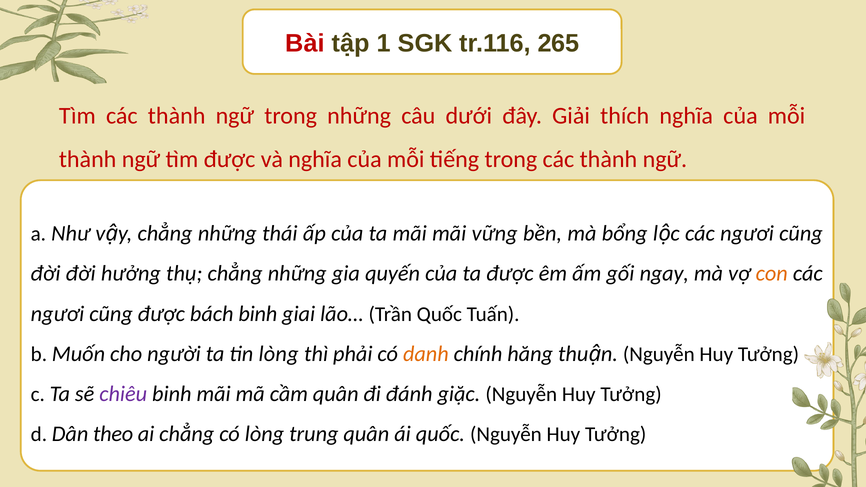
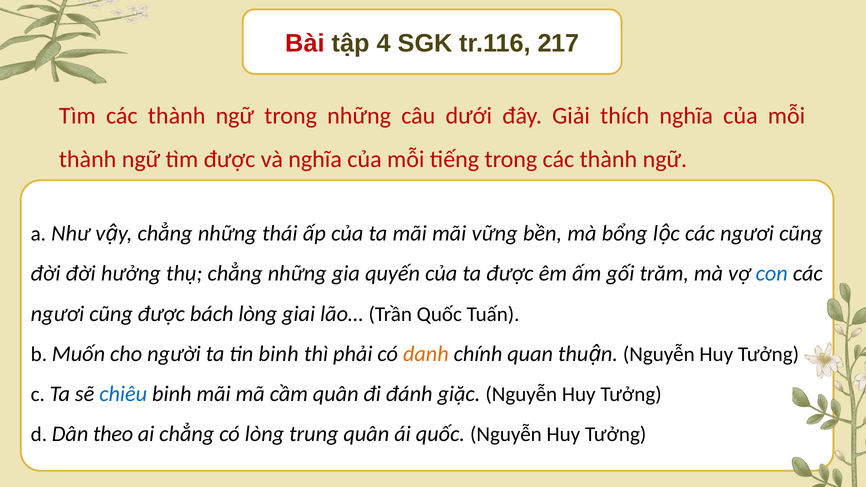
1: 1 -> 4 (384, 43)
265: 265 -> 217 (558, 43)
ngay: ngay -> trăm (664, 274)
con colour: orange -> blue (772, 274)
bách binh: binh -> lòng (258, 314)
tin lòng: lòng -> binh (279, 354)
hăng: hăng -> quan (530, 354)
chiêu colour: purple -> blue (123, 394)
